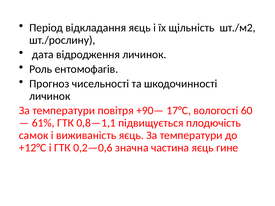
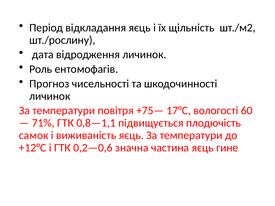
+90—: +90— -> +75— (150, 111)
61%: 61% -> 71% (43, 123)
